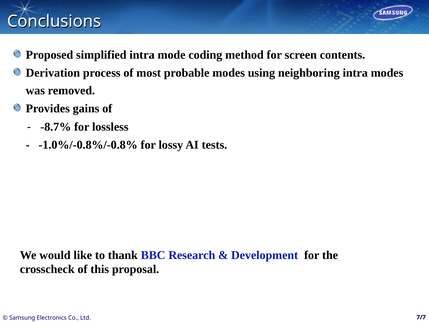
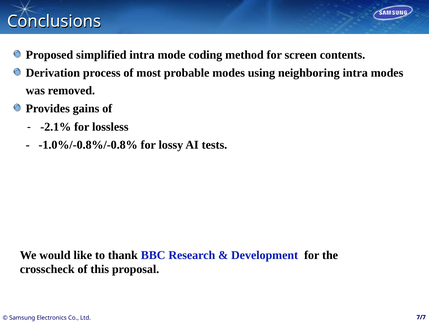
-8.7%: -8.7% -> -2.1% (56, 127)
